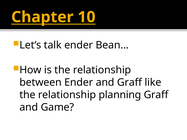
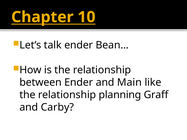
and Graff: Graff -> Main (129, 83)
Game: Game -> Carby (57, 107)
